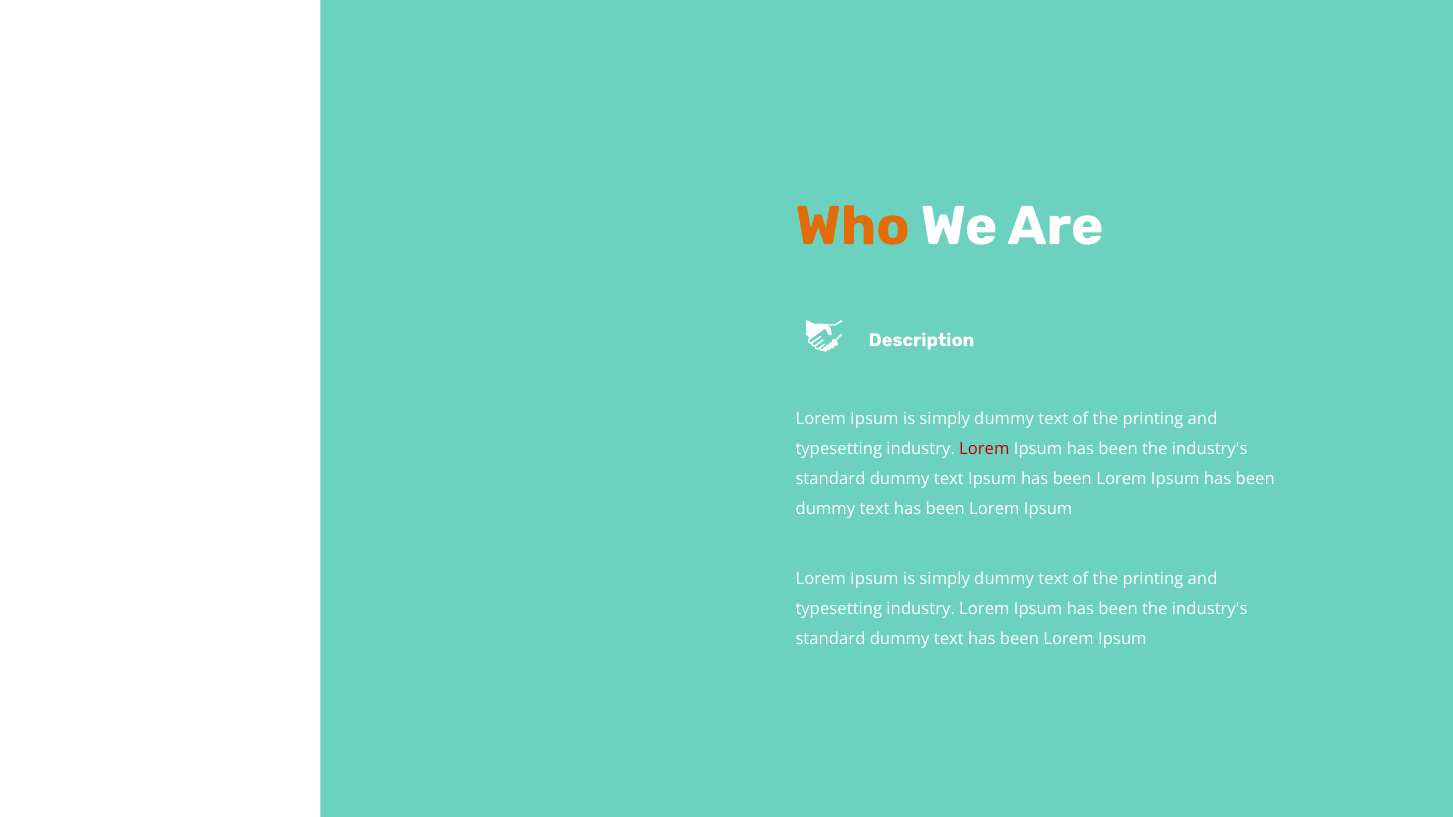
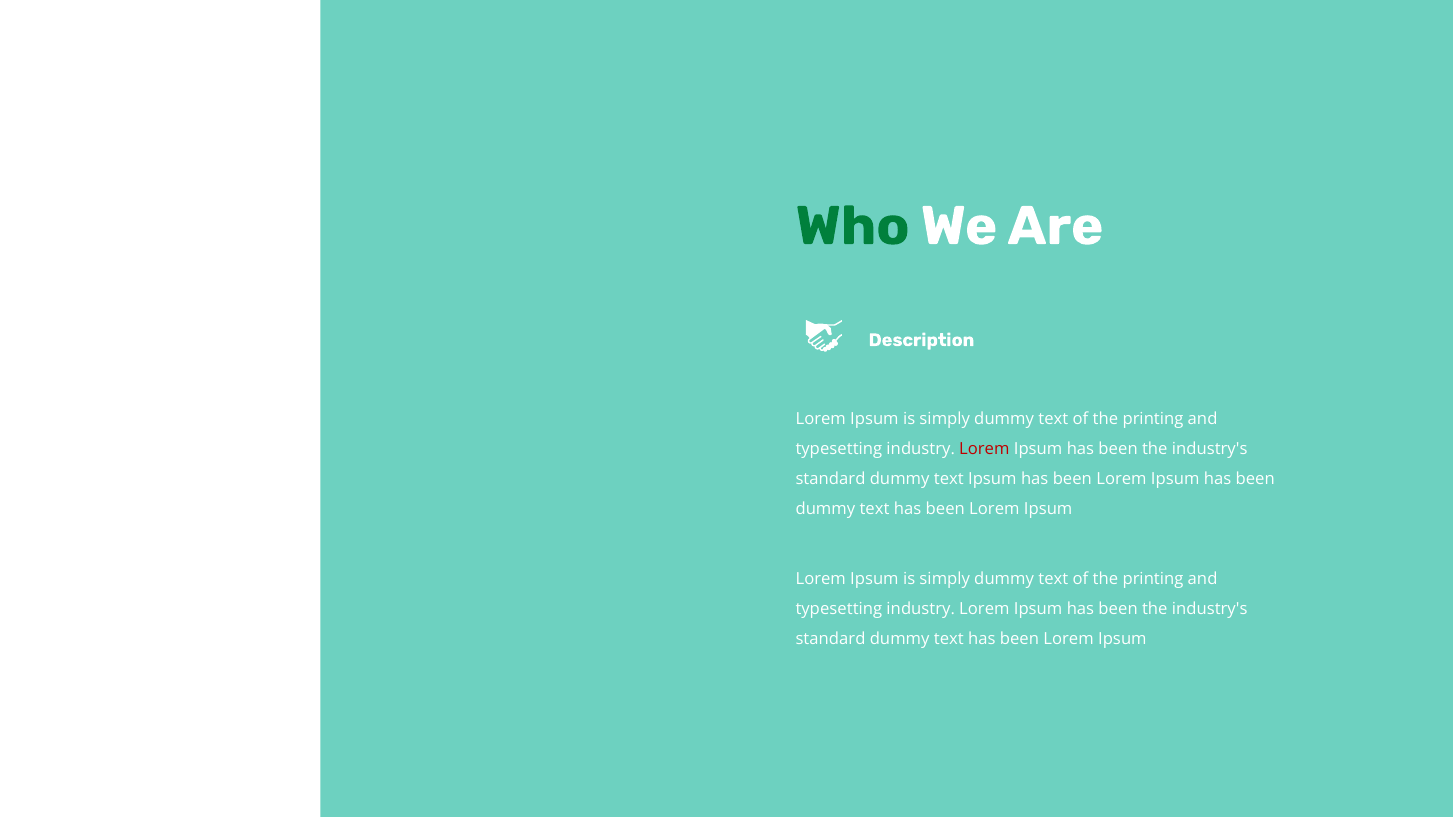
Who colour: orange -> green (853, 226)
